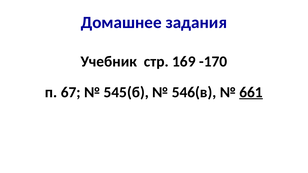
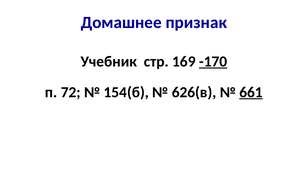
задания: задания -> признак (196, 23)
-170 underline: none -> present (213, 62)
67: 67 -> 72 (71, 92)
545(б: 545(б -> 154(б (126, 92)
546(в: 546(в -> 626(в (194, 92)
